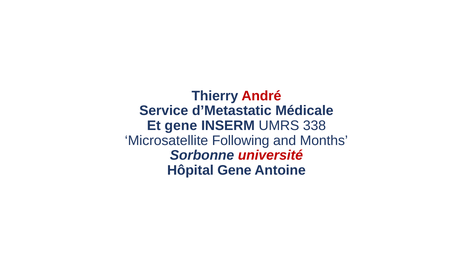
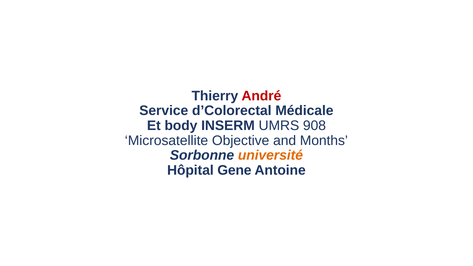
d’Metastatic: d’Metastatic -> d’Colorectal (232, 111)
Et gene: gene -> body (181, 126)
338: 338 -> 908 (314, 126)
Following: Following -> Objective (241, 141)
université colour: red -> orange (270, 155)
